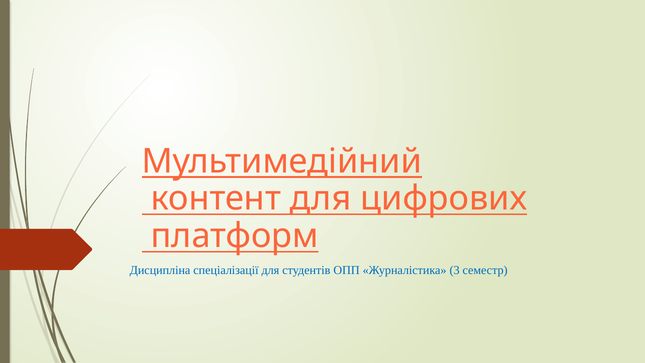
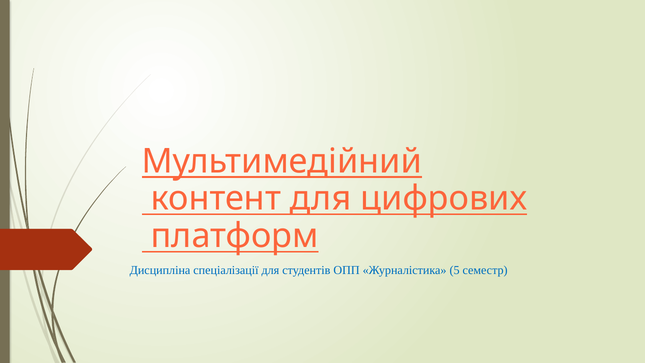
3: 3 -> 5 (455, 270)
